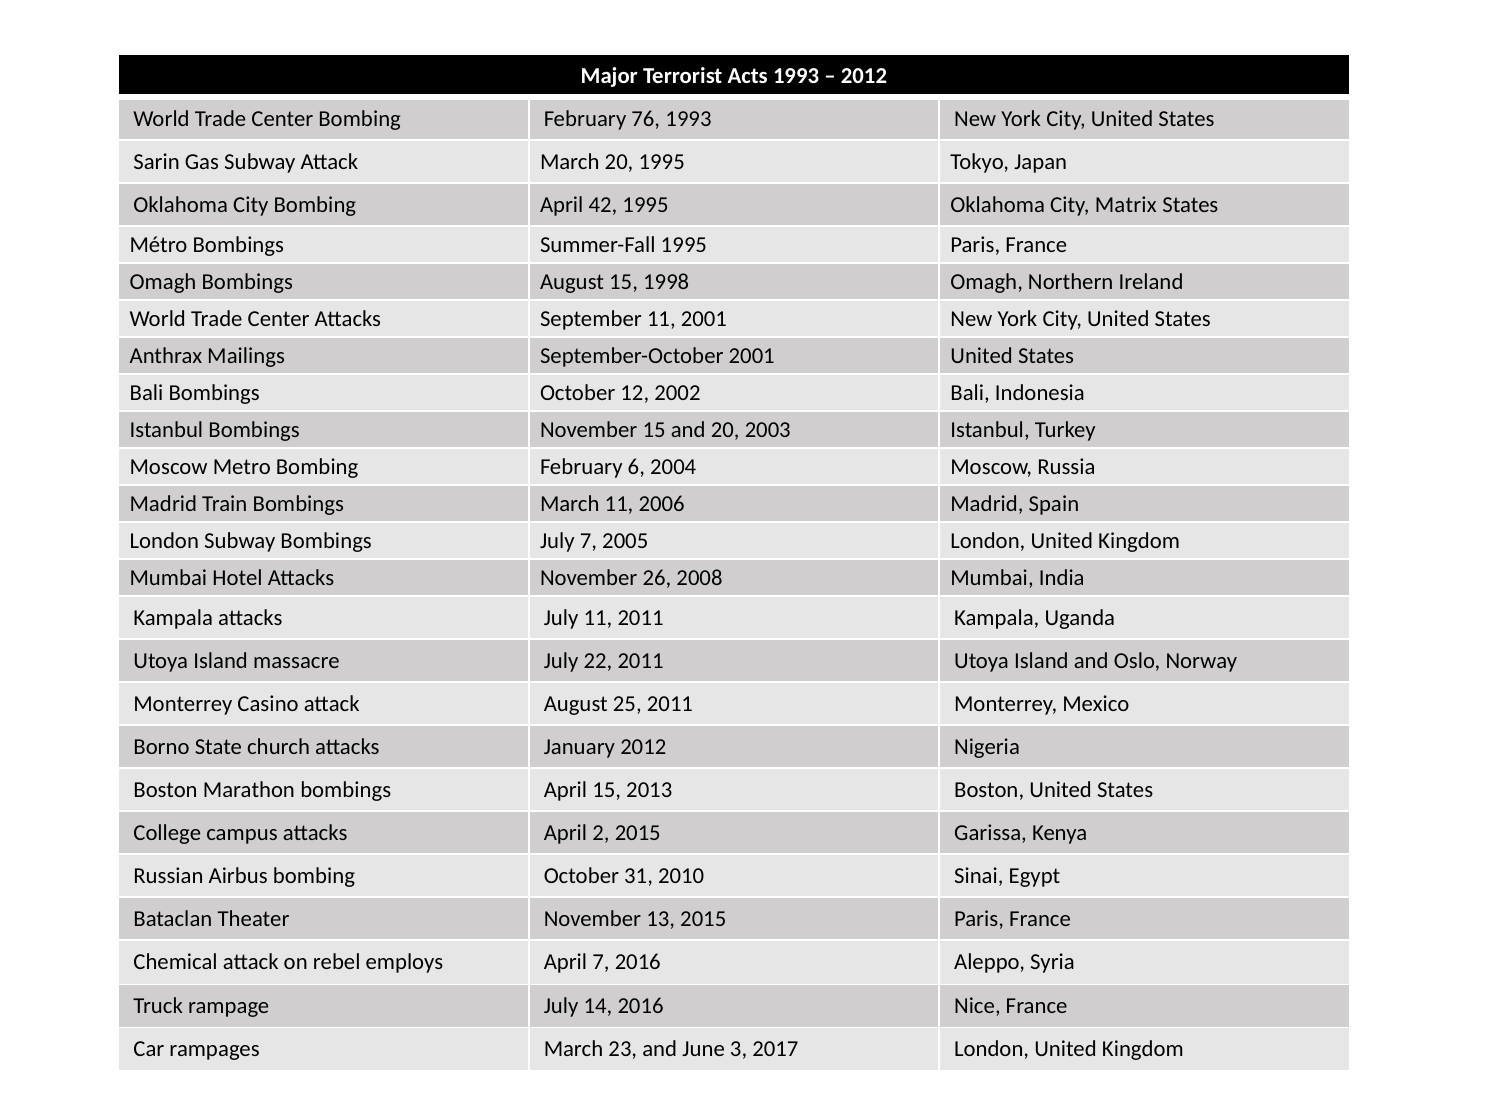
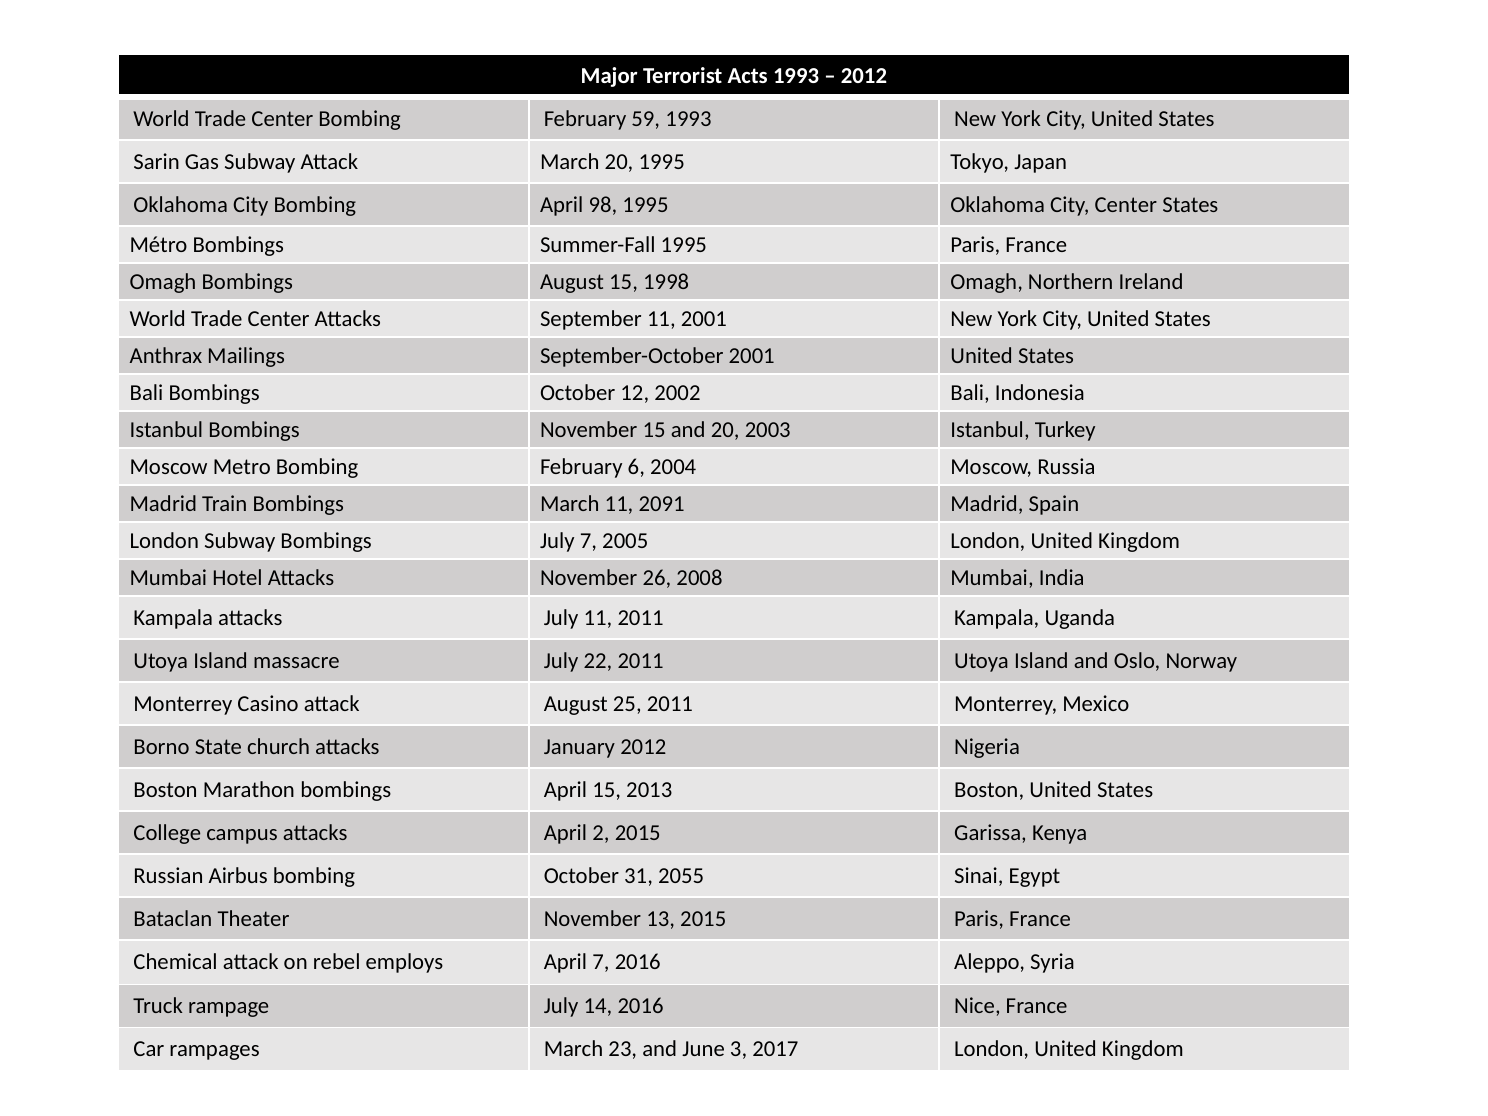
76: 76 -> 59 (646, 119)
42: 42 -> 98 (603, 205)
City Matrix: Matrix -> Center (1126, 205)
2006: 2006 -> 2091 (662, 504)
2010: 2010 -> 2055 (681, 876)
